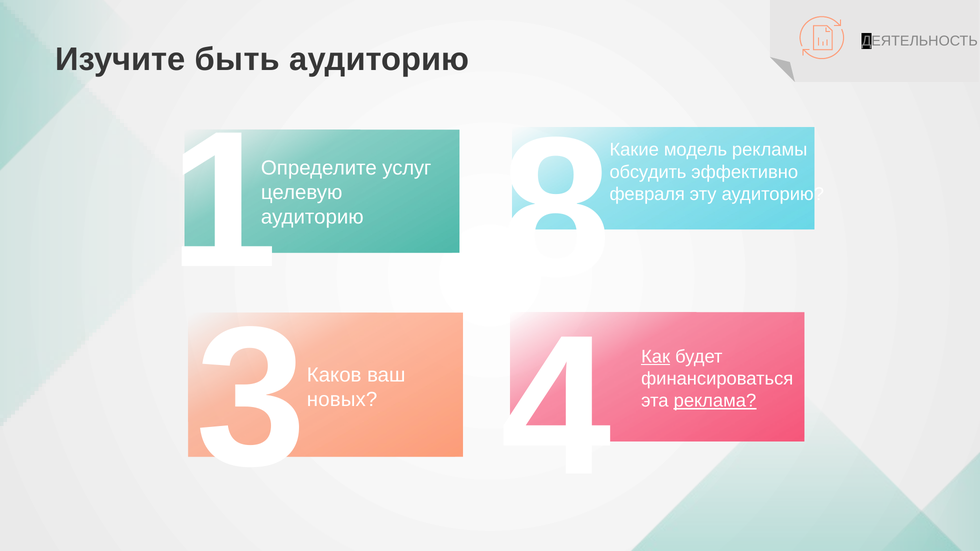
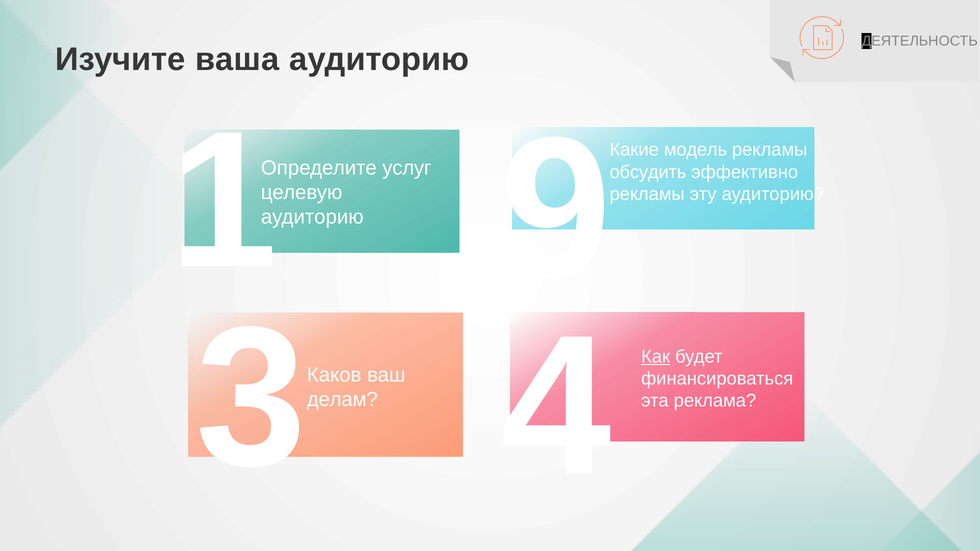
быть: быть -> ваша (237, 59)
февраля: февраля -> рекламы (647, 194)
8: 8 -> 9 (556, 210)
новых: новых -> делам (342, 400)
реклама underline: present -> none (715, 401)
